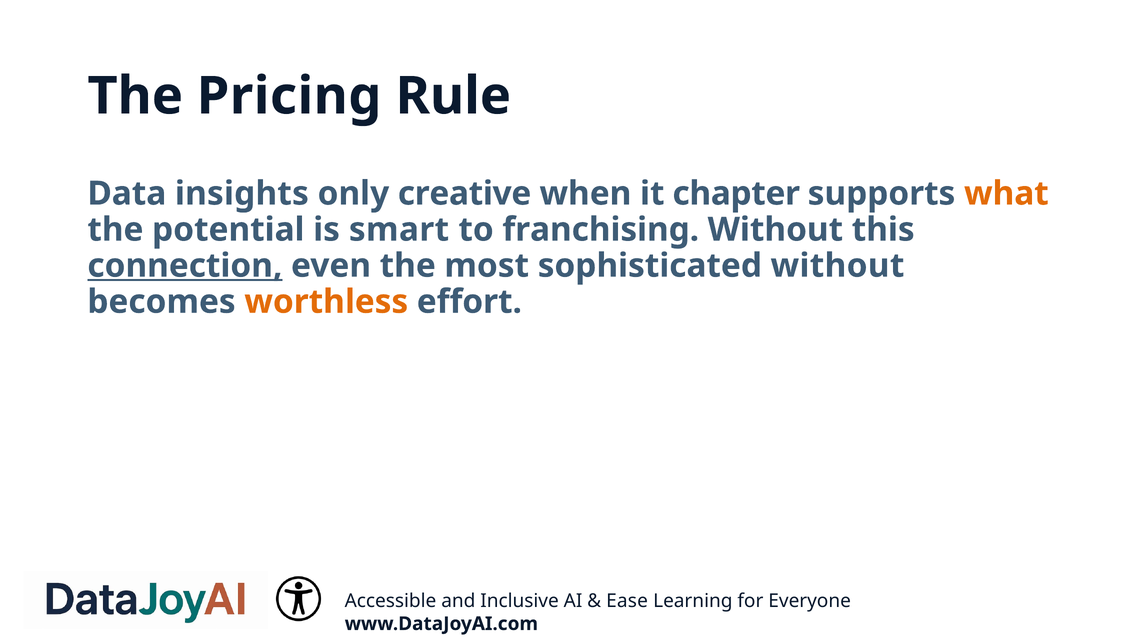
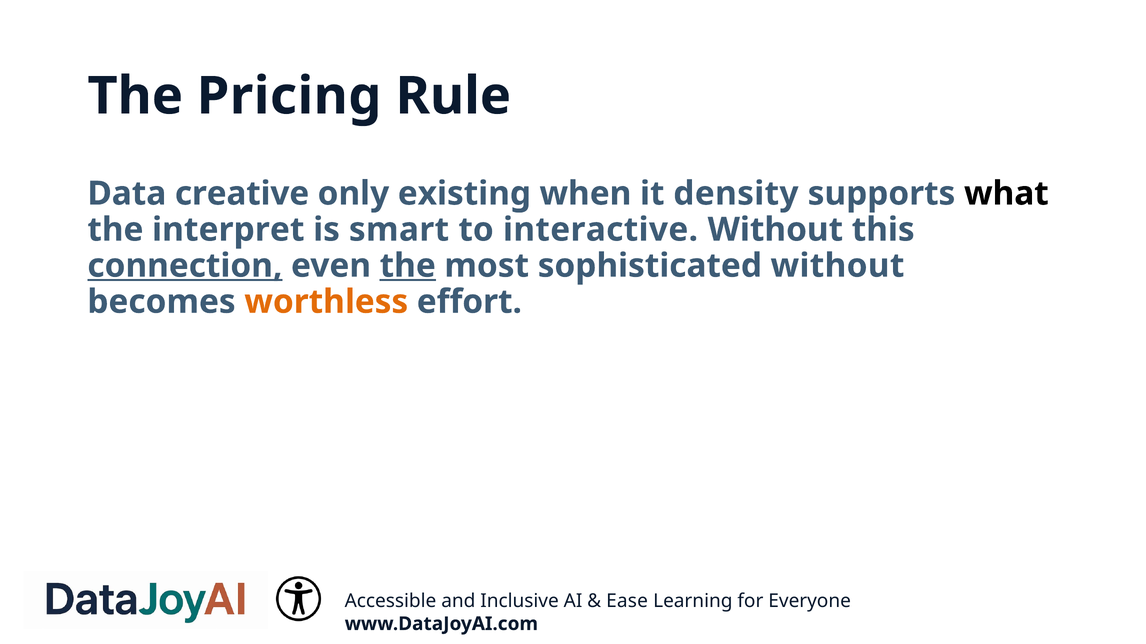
insights: insights -> creative (242, 194)
creative: creative -> existing (464, 194)
chapter: chapter -> density (736, 194)
what colour: orange -> black (1006, 194)
potential: potential -> interpret (228, 230)
franchising: franchising -> interactive (600, 230)
the underline: none -> present (408, 266)
